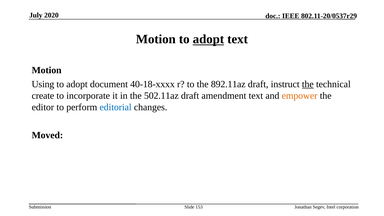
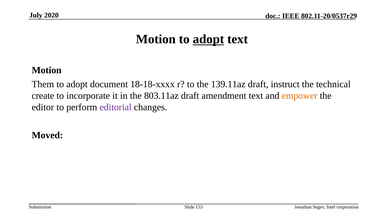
Using: Using -> Them (43, 84)
40-18-xxxx: 40-18-xxxx -> 18-18-xxxx (153, 84)
892.11az: 892.11az -> 139.11az (228, 84)
the underline: present -> none (308, 84)
502.11az: 502.11az -> 803.11az (161, 96)
editorial colour: blue -> purple (116, 107)
